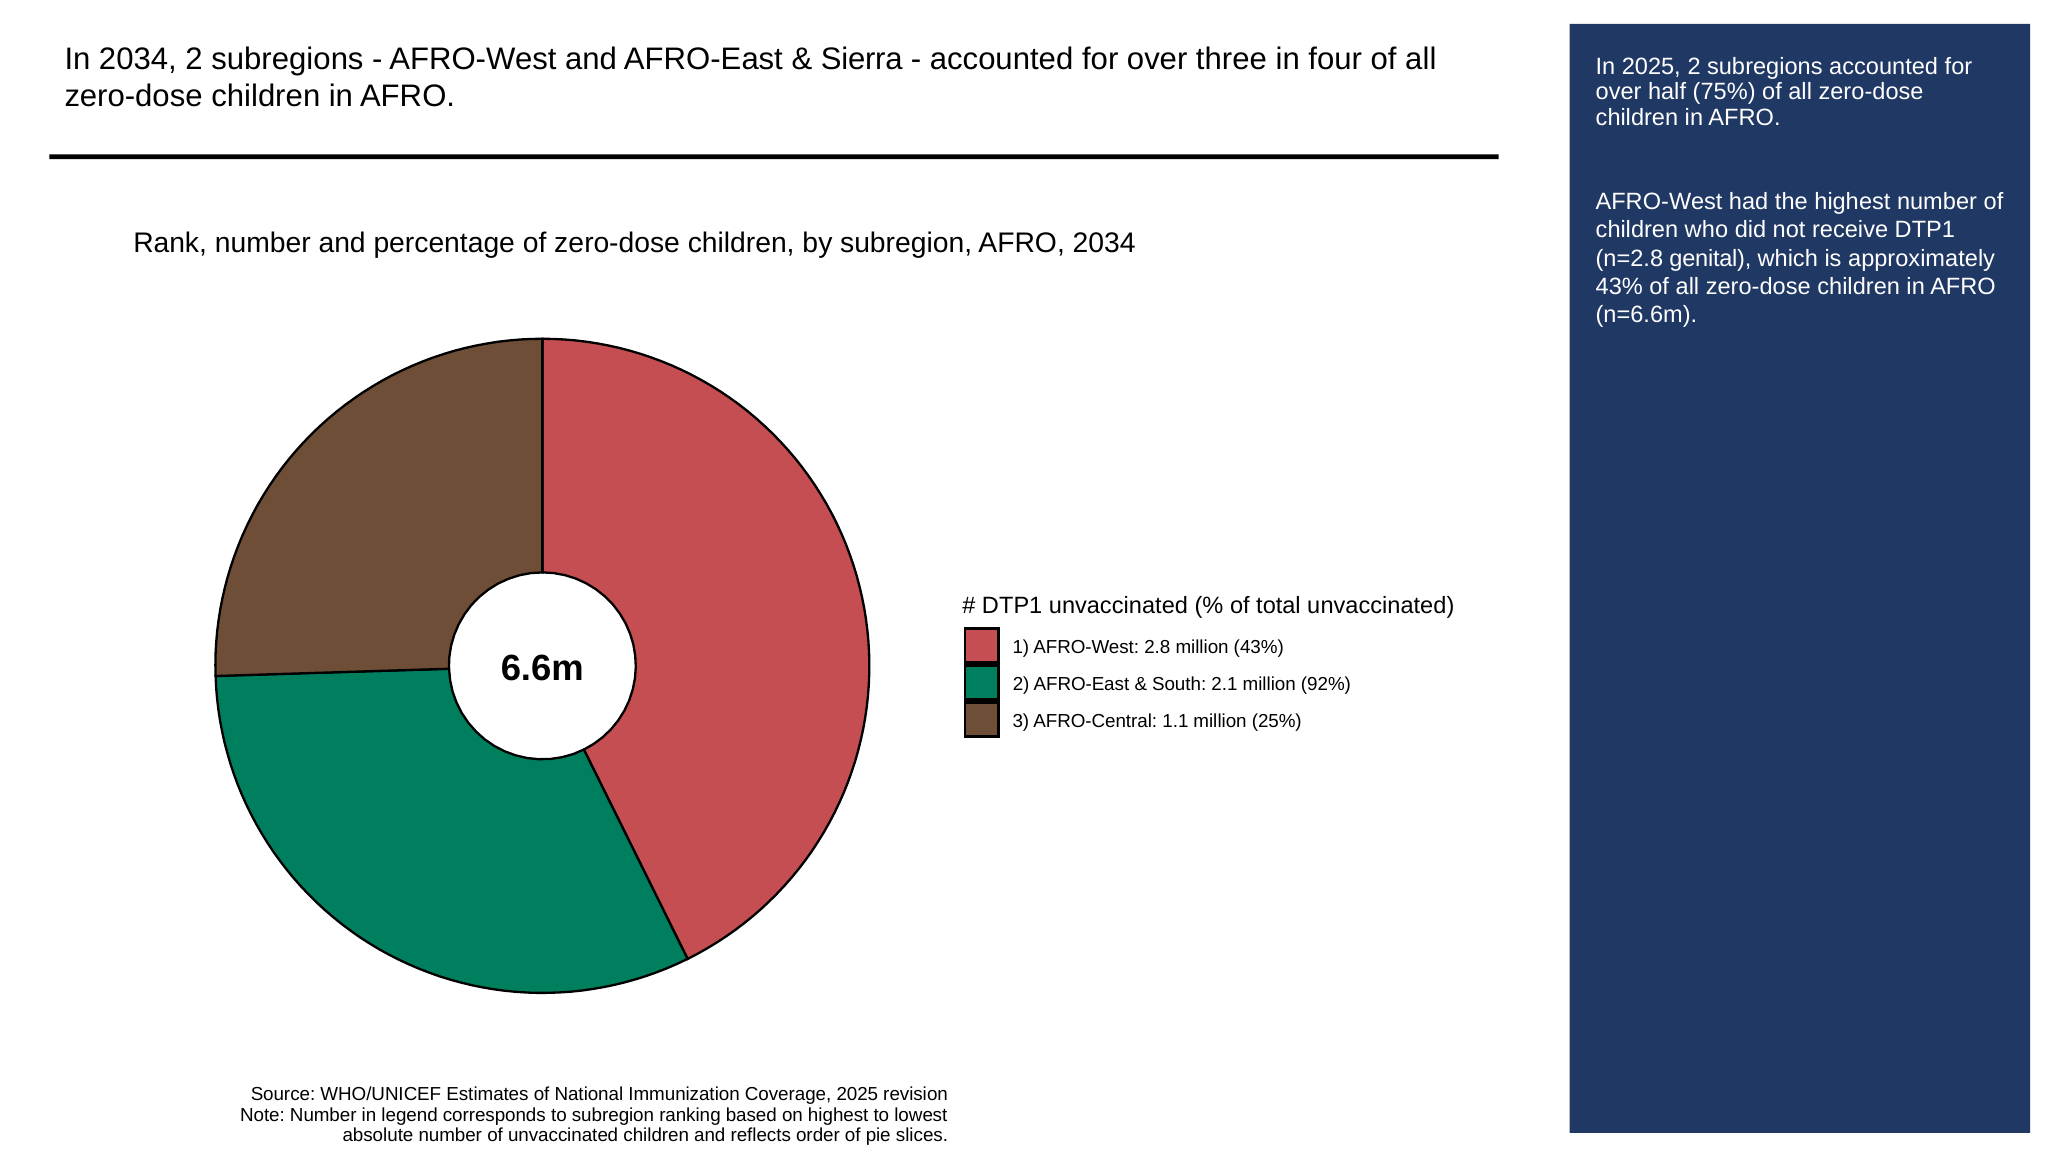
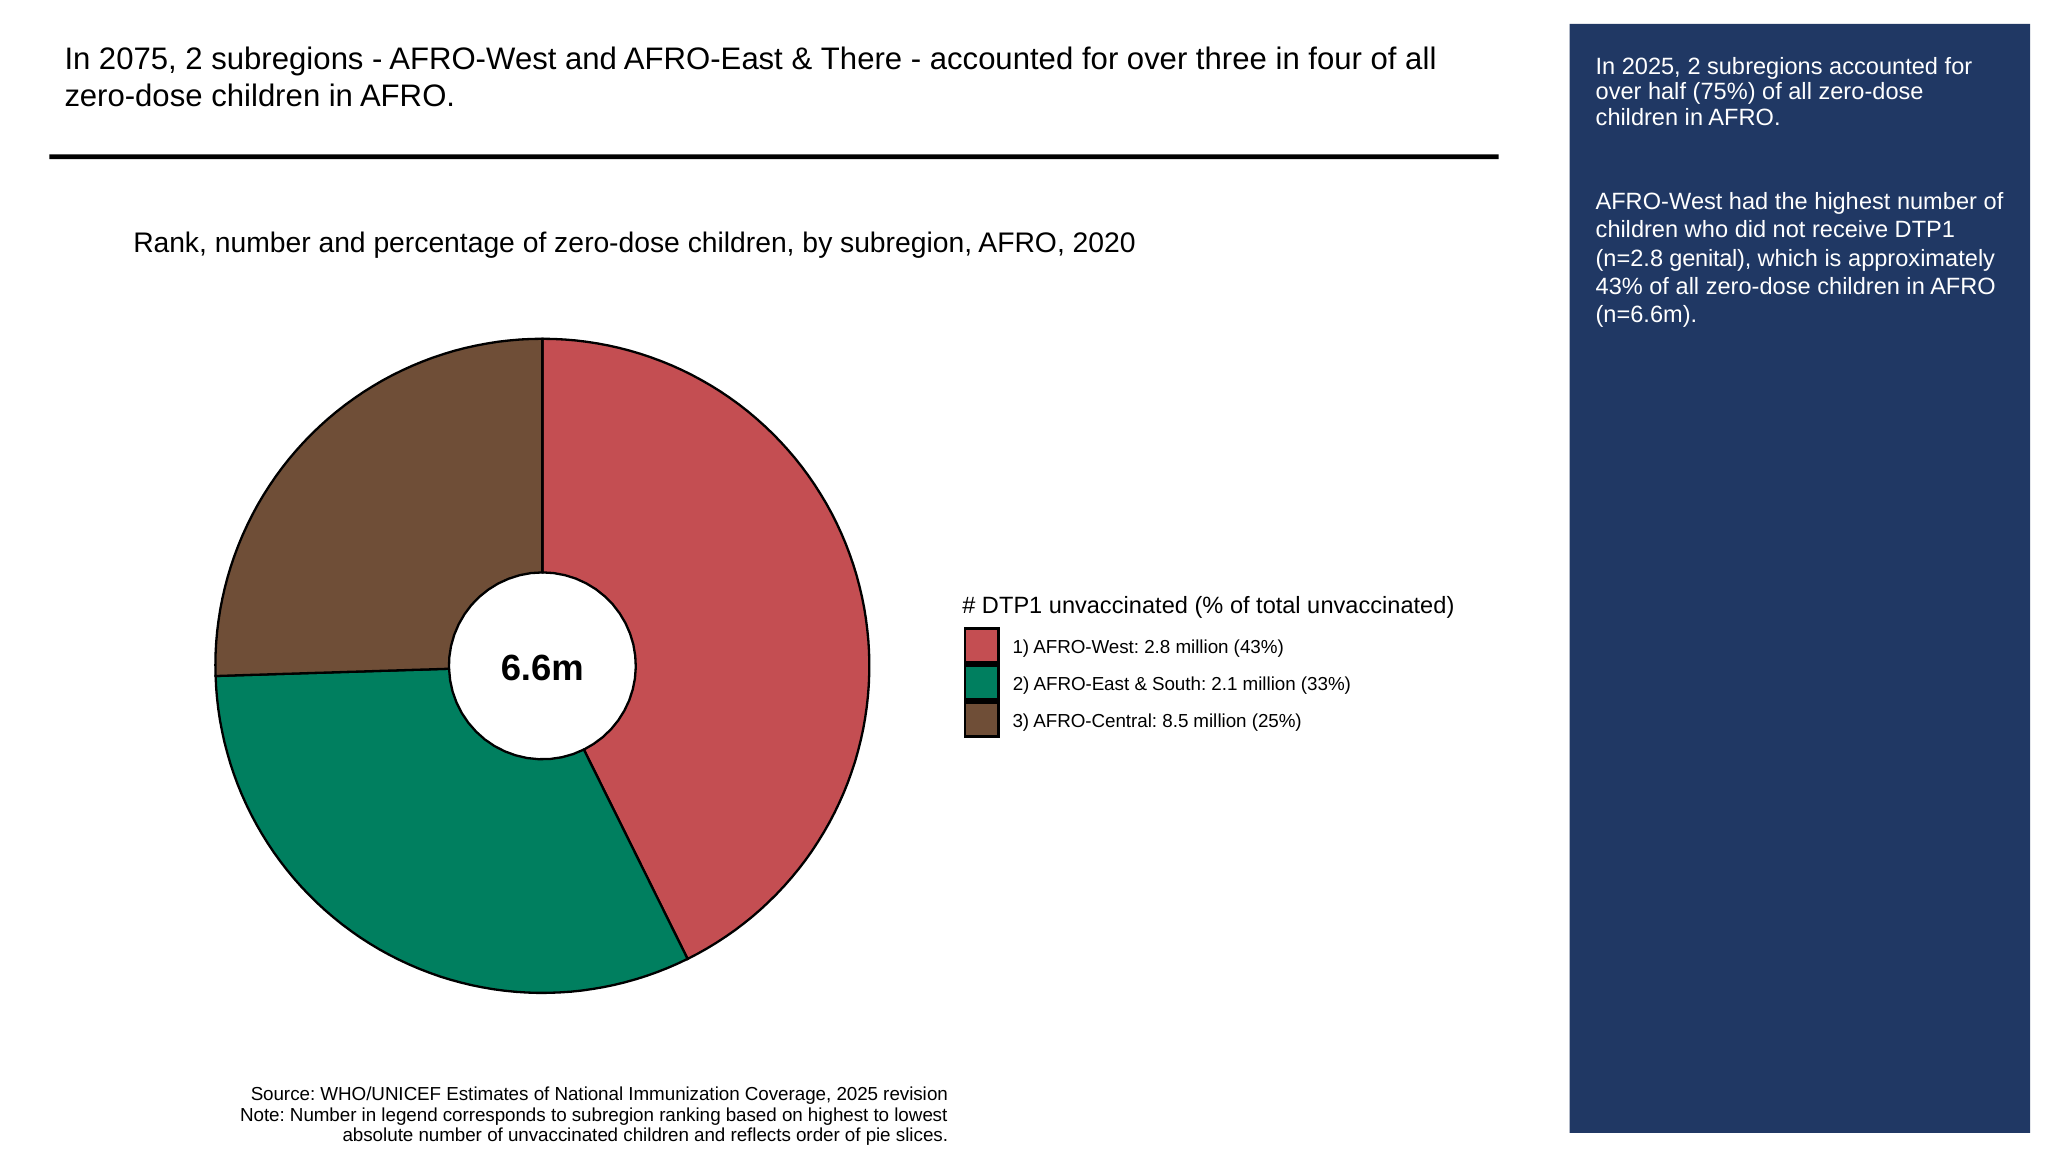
In 2034: 2034 -> 2075 (138, 59)
Sierra: Sierra -> There (862, 59)
AFRO 2034: 2034 -> 2020 (1104, 243)
92%: 92% -> 33% (1326, 684)
1.1: 1.1 -> 8.5 (1175, 721)
